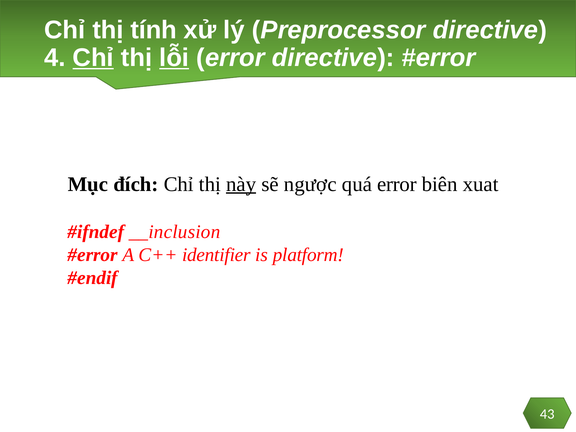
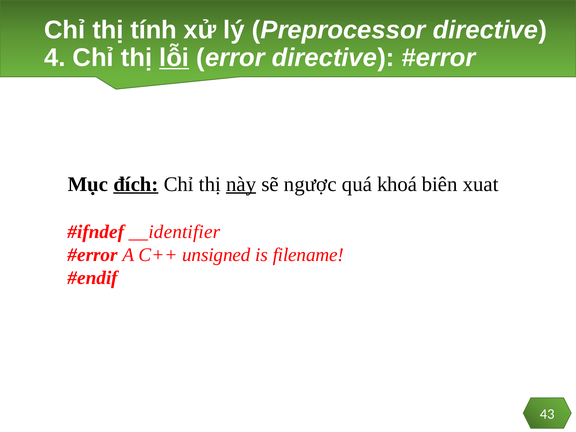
Chỉ underline: present -> none (93, 58)
đích underline: none -> present (136, 184)
quá error: error -> khoá (397, 184)
__inclusion: __inclusion -> __identifier (175, 232)
identifier: identifier -> unsigned (216, 255)
platform: platform -> filename (308, 255)
